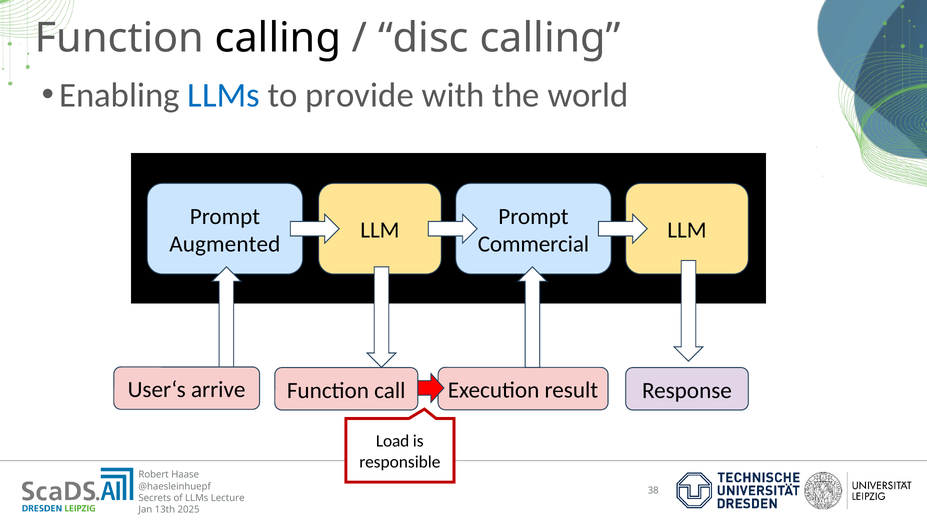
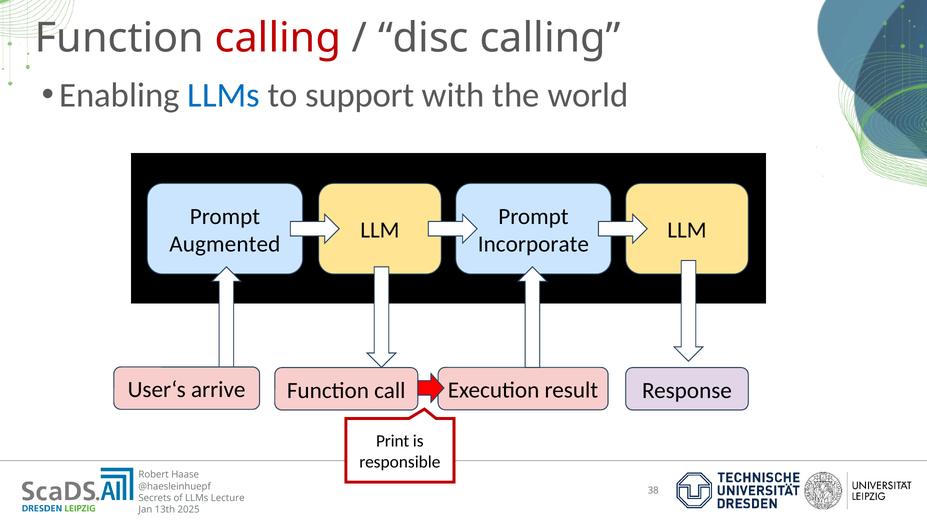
calling colour: black -> red (278, 38)
provide: provide -> support (360, 95)
Commercial: Commercial -> Incorporate (533, 244)
Load: Load -> Print (393, 441)
